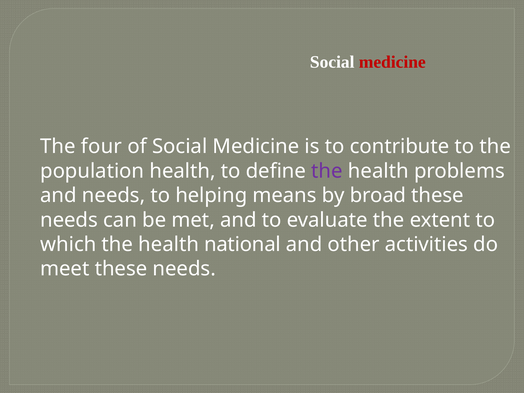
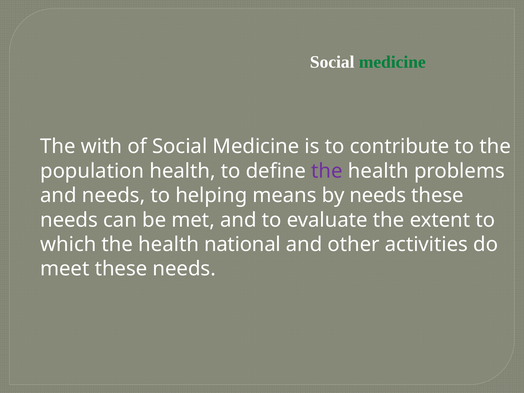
medicine colour: red -> green (392, 62)
four: four -> with (102, 147)
by broad: broad -> needs (378, 196)
